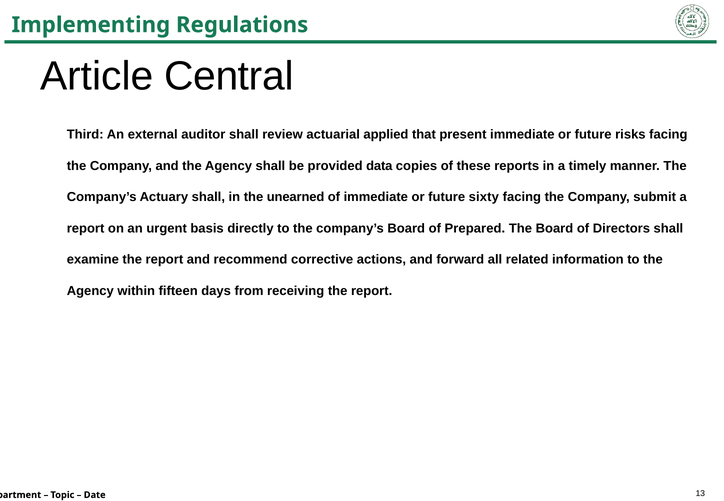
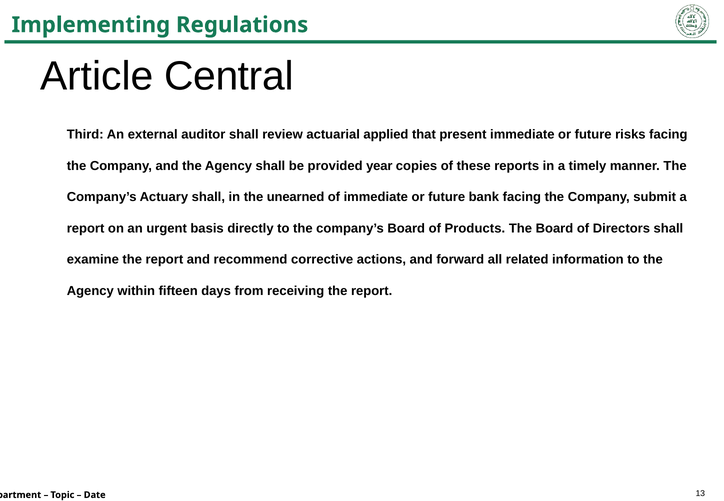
data: data -> year (379, 166)
sixty: sixty -> bank (484, 197)
Prepared: Prepared -> Products (475, 228)
